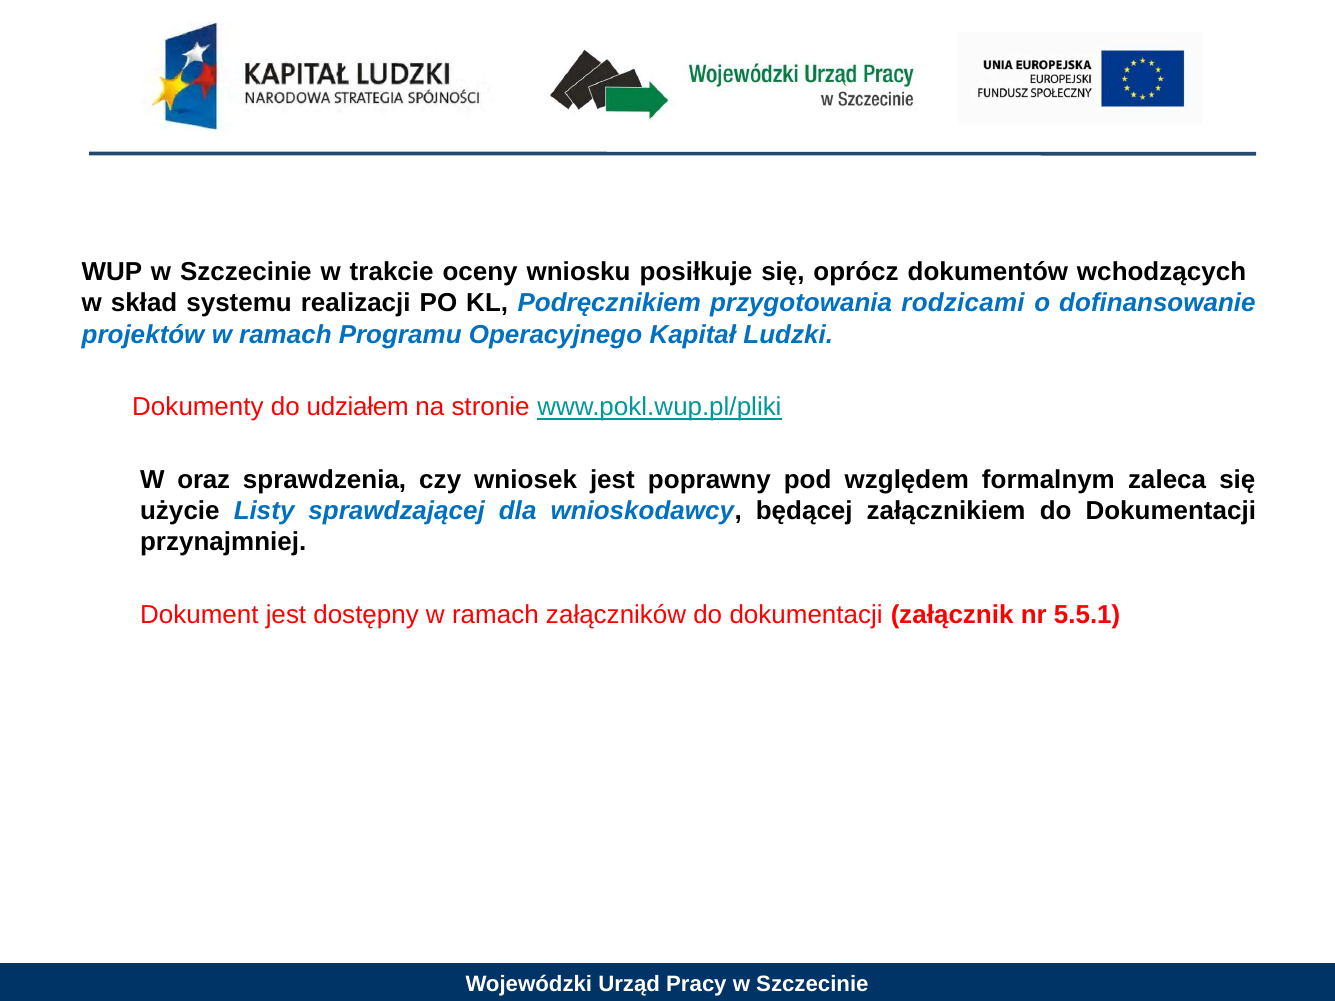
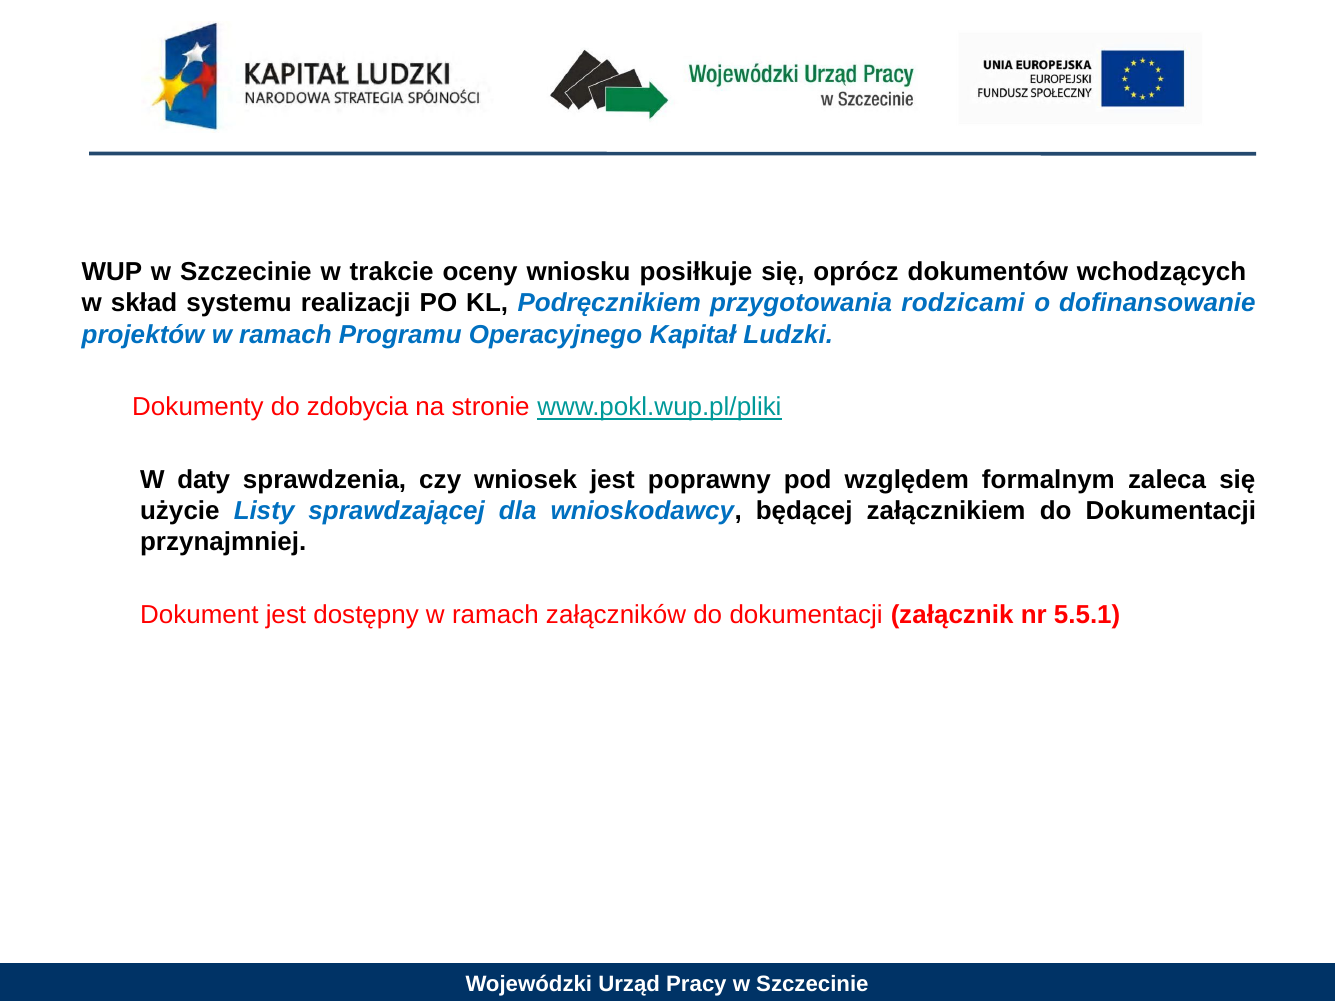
udziałem: udziałem -> zdobycia (358, 407)
oraz: oraz -> daty (204, 480)
